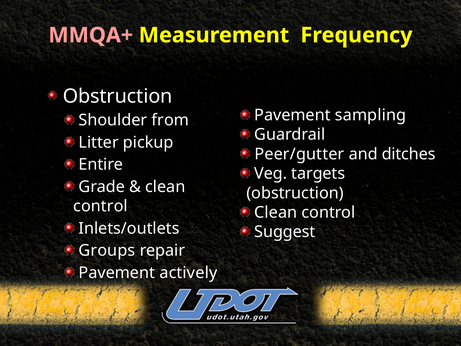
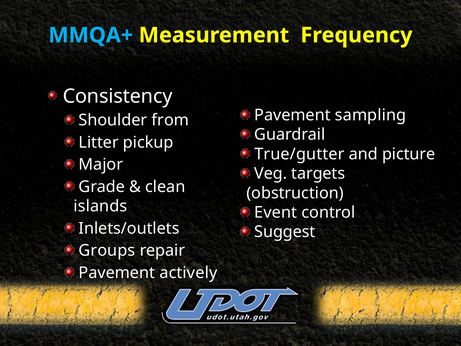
MMQA+ colour: pink -> light blue (91, 35)
Obstruction: Obstruction -> Consistency (118, 96)
Peer/gutter: Peer/gutter -> True/gutter (299, 154)
ditches: ditches -> picture (409, 154)
Entire: Entire -> Major (101, 164)
control: control -> islands (100, 206)
Clean: Clean -> Event (276, 212)
